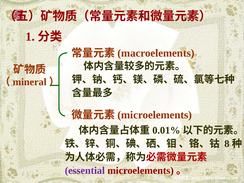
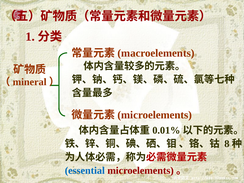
essential colour: purple -> blue (85, 171)
